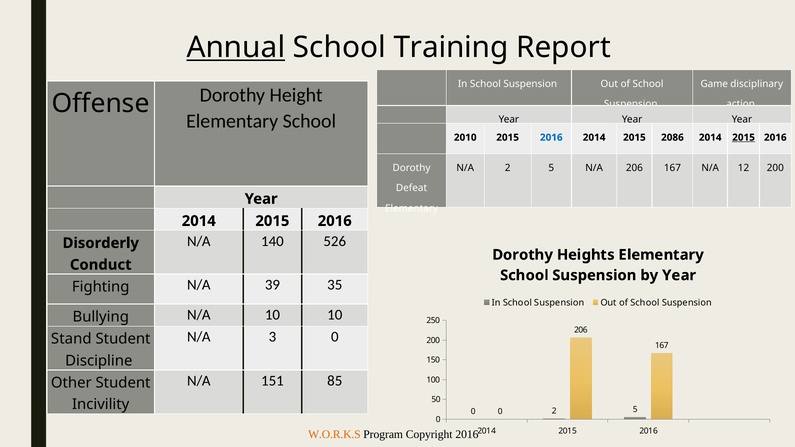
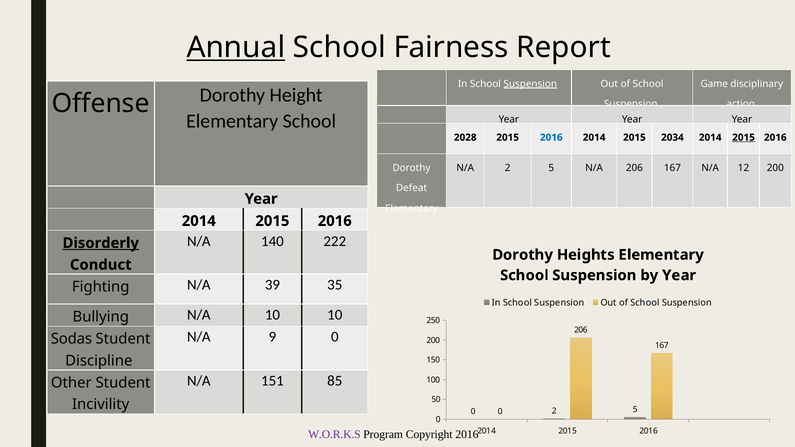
Training: Training -> Fairness (451, 47)
Suspension underline: none -> present (530, 84)
2010: 2010 -> 2028 (465, 138)
2086: 2086 -> 2034 (672, 138)
526: 526 -> 222 (335, 241)
Disorderly underline: none -> present (101, 243)
3: 3 -> 9 (272, 337)
Stand: Stand -> Sodas (71, 339)
W.O.R.K.S colour: orange -> purple (334, 435)
